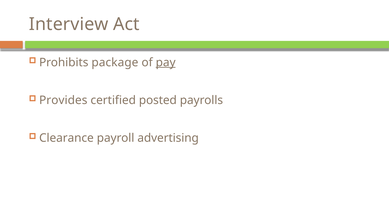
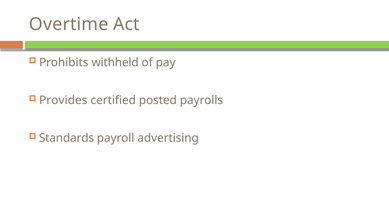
Interview: Interview -> Overtime (69, 24)
package: package -> withheld (115, 62)
pay underline: present -> none (166, 62)
Clearance: Clearance -> Standards (66, 138)
